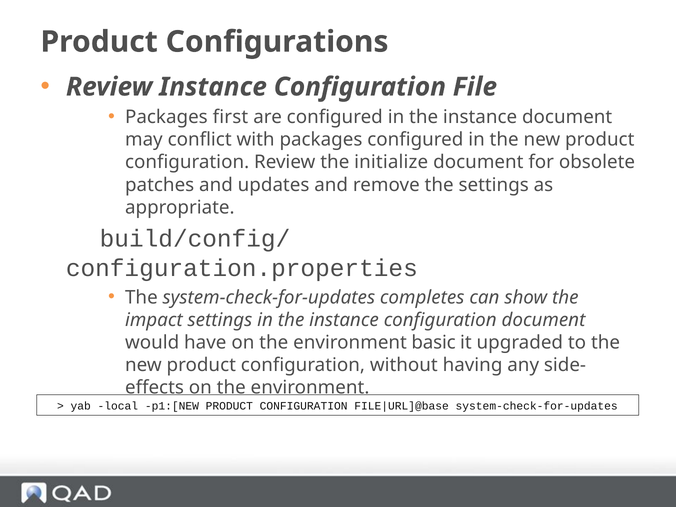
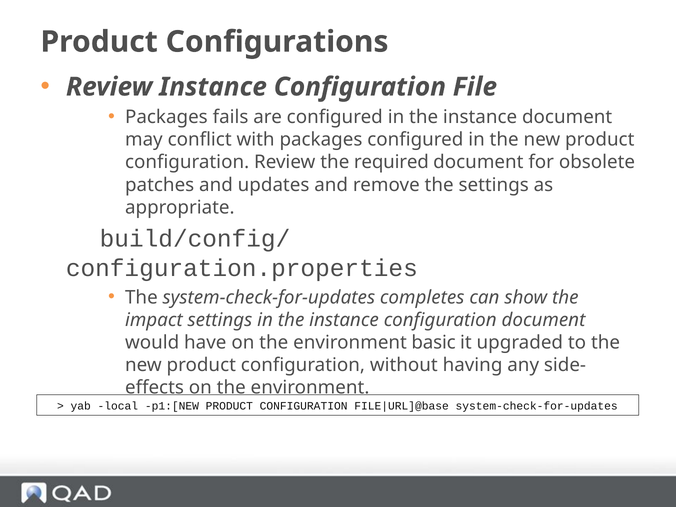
first: first -> fails (231, 117)
initialize: initialize -> required (391, 162)
